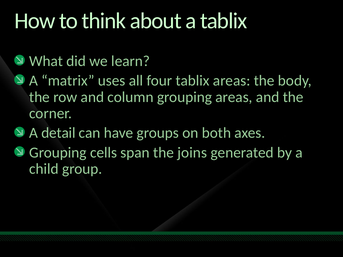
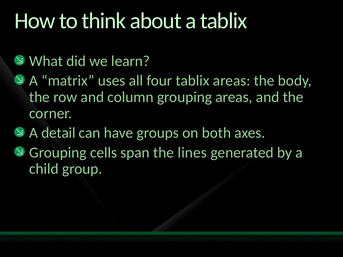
joins: joins -> lines (192, 153)
